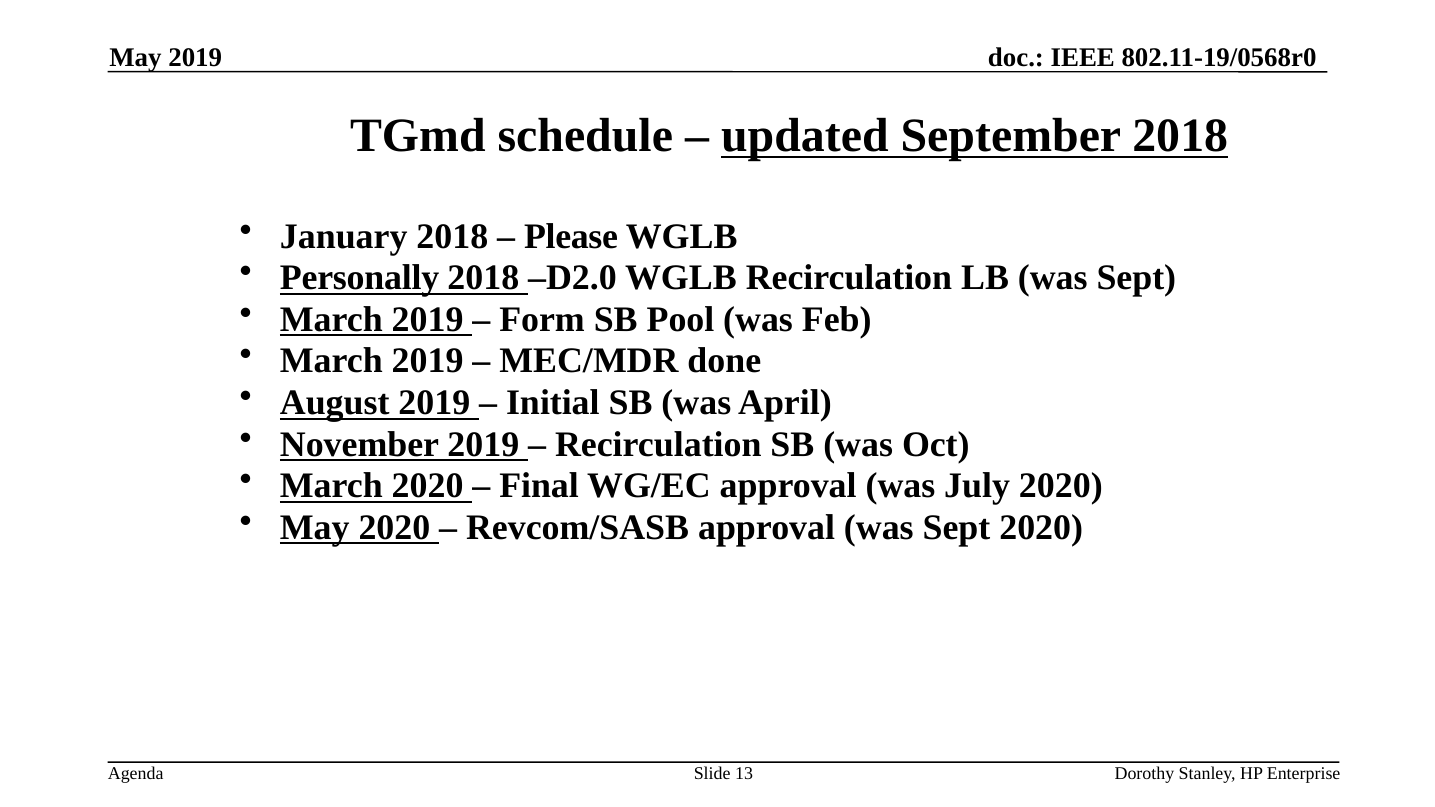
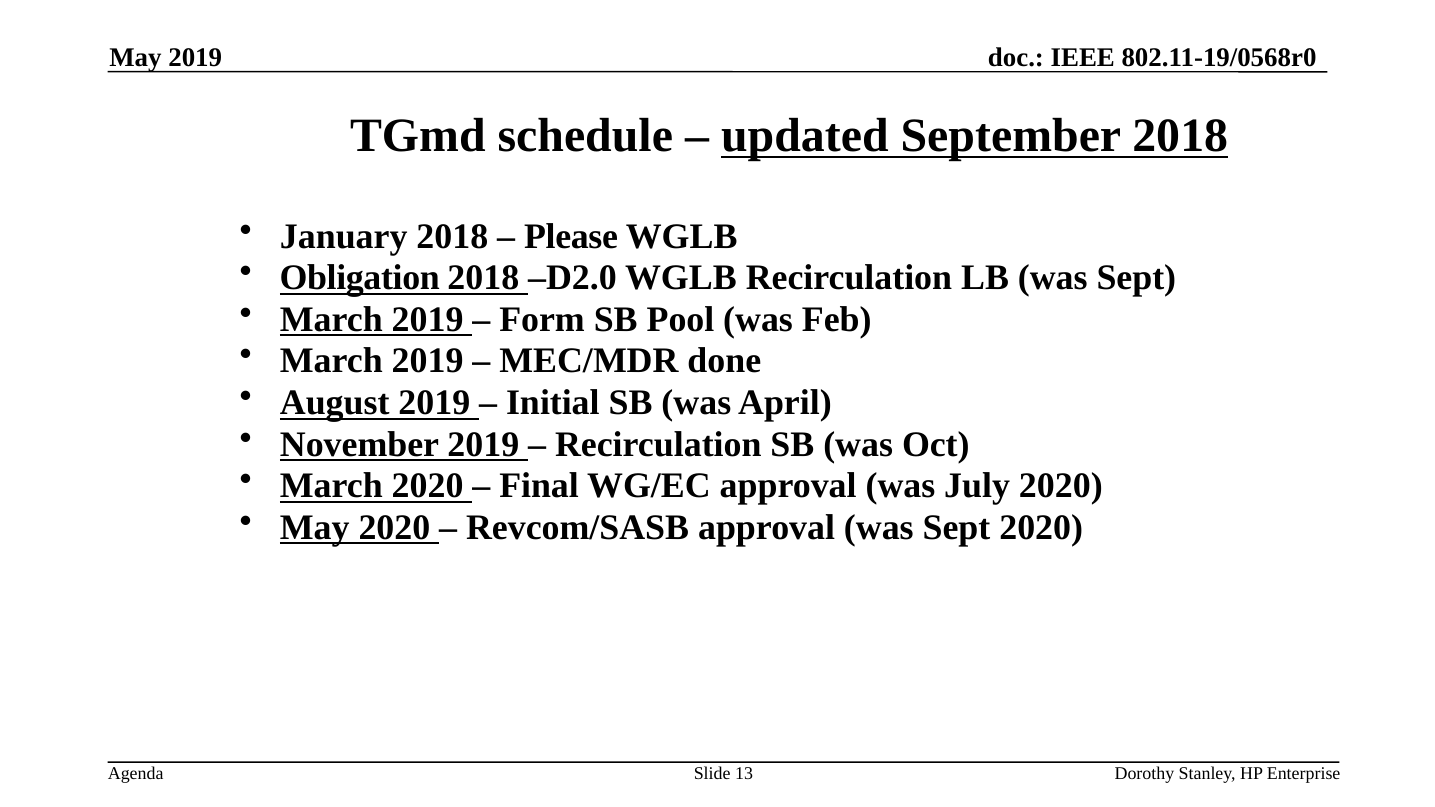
Personally: Personally -> Obligation (360, 278)
